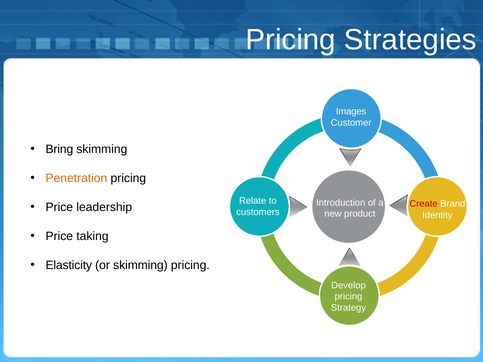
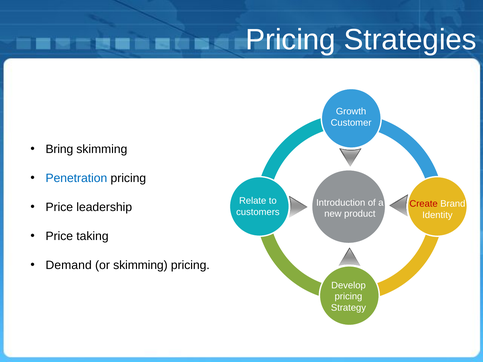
Images: Images -> Growth (351, 111)
Penetration colour: orange -> blue (76, 178)
Elasticity: Elasticity -> Demand (69, 265)
